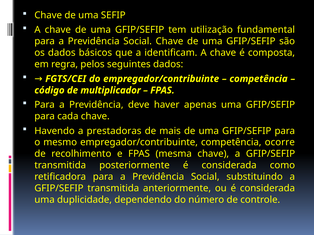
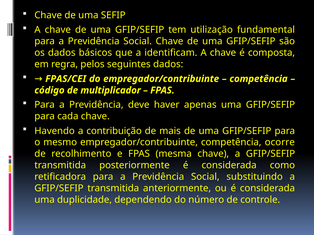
FGTS/CEI: FGTS/CEI -> FPAS/CEI (66, 79)
prestadoras: prestadoras -> contribuição (114, 131)
